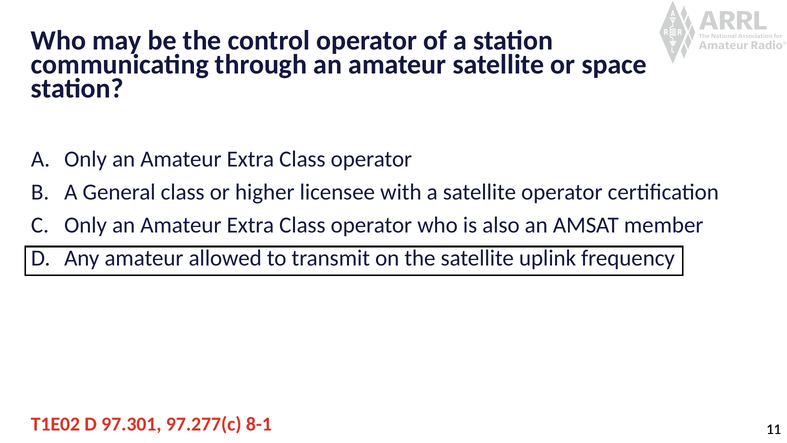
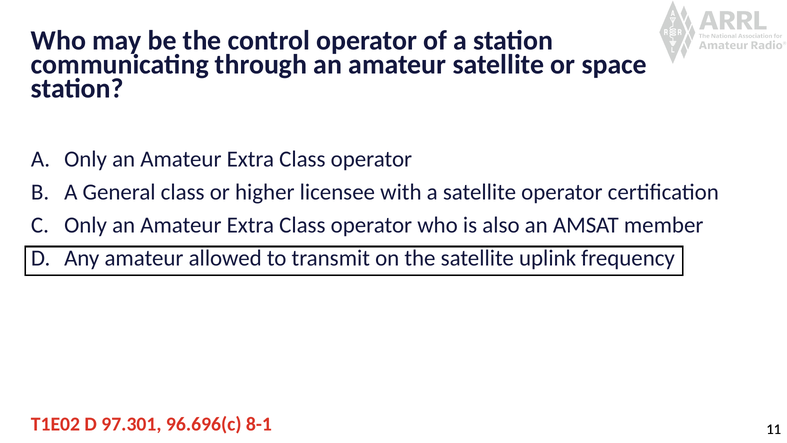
97.277(c: 97.277(c -> 96.696(c (204, 424)
